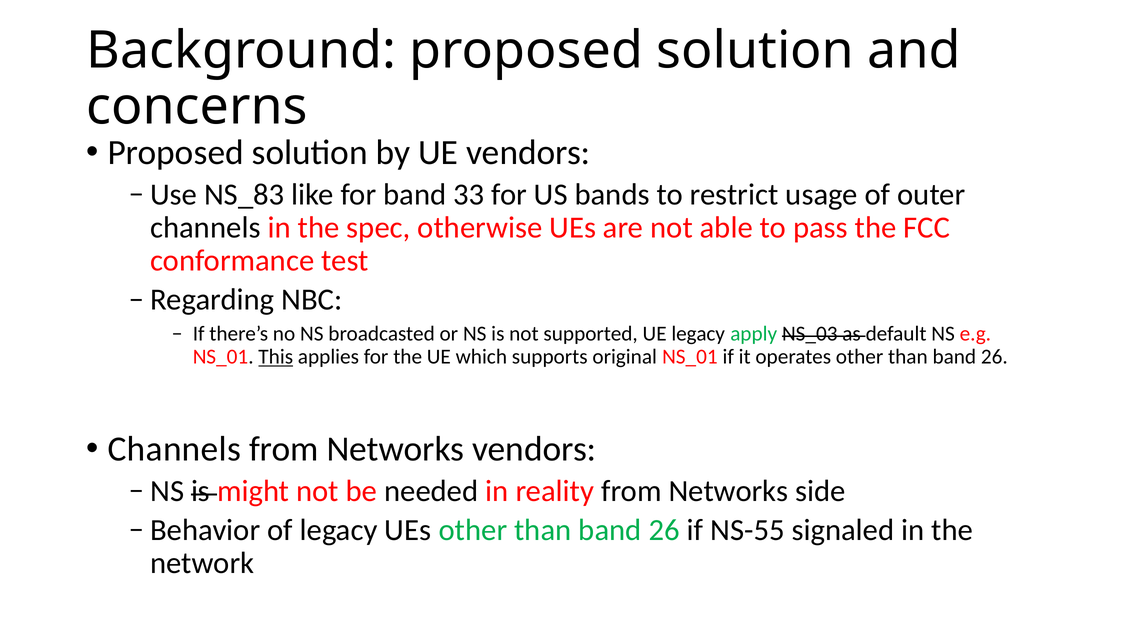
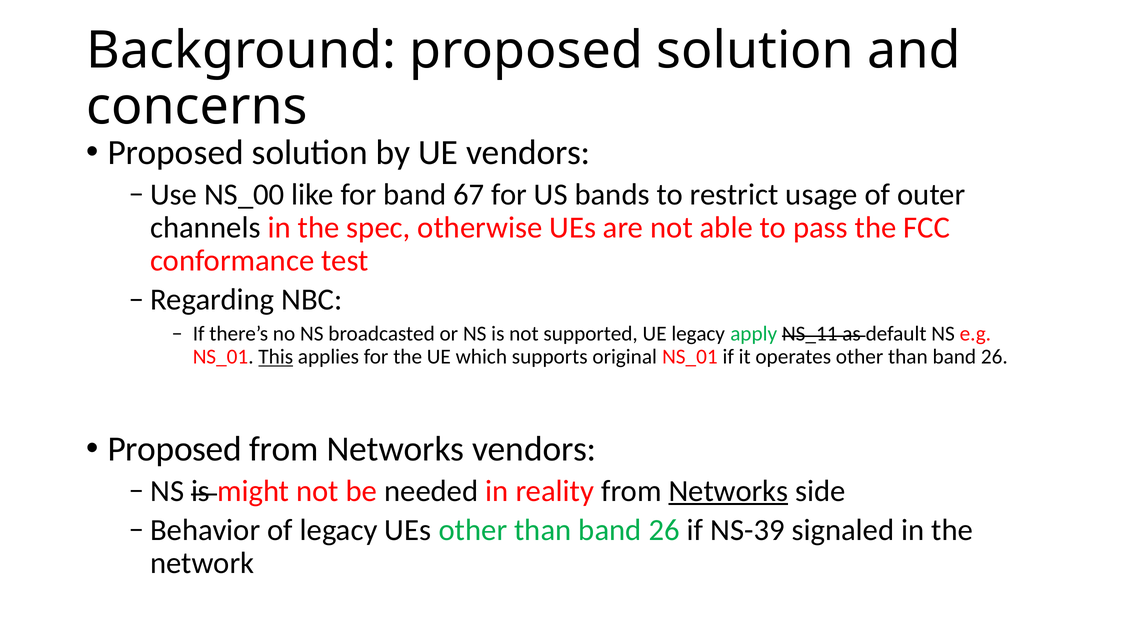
NS_83: NS_83 -> NS_00 (244, 194)
33: 33 -> 67 (469, 194)
NS_03: NS_03 -> NS_11 (810, 334)
Channels: Channels -> Proposed (175, 449)
Networks underline: none -> present (728, 491)
NS-55: NS-55 -> NS-39 (747, 530)
